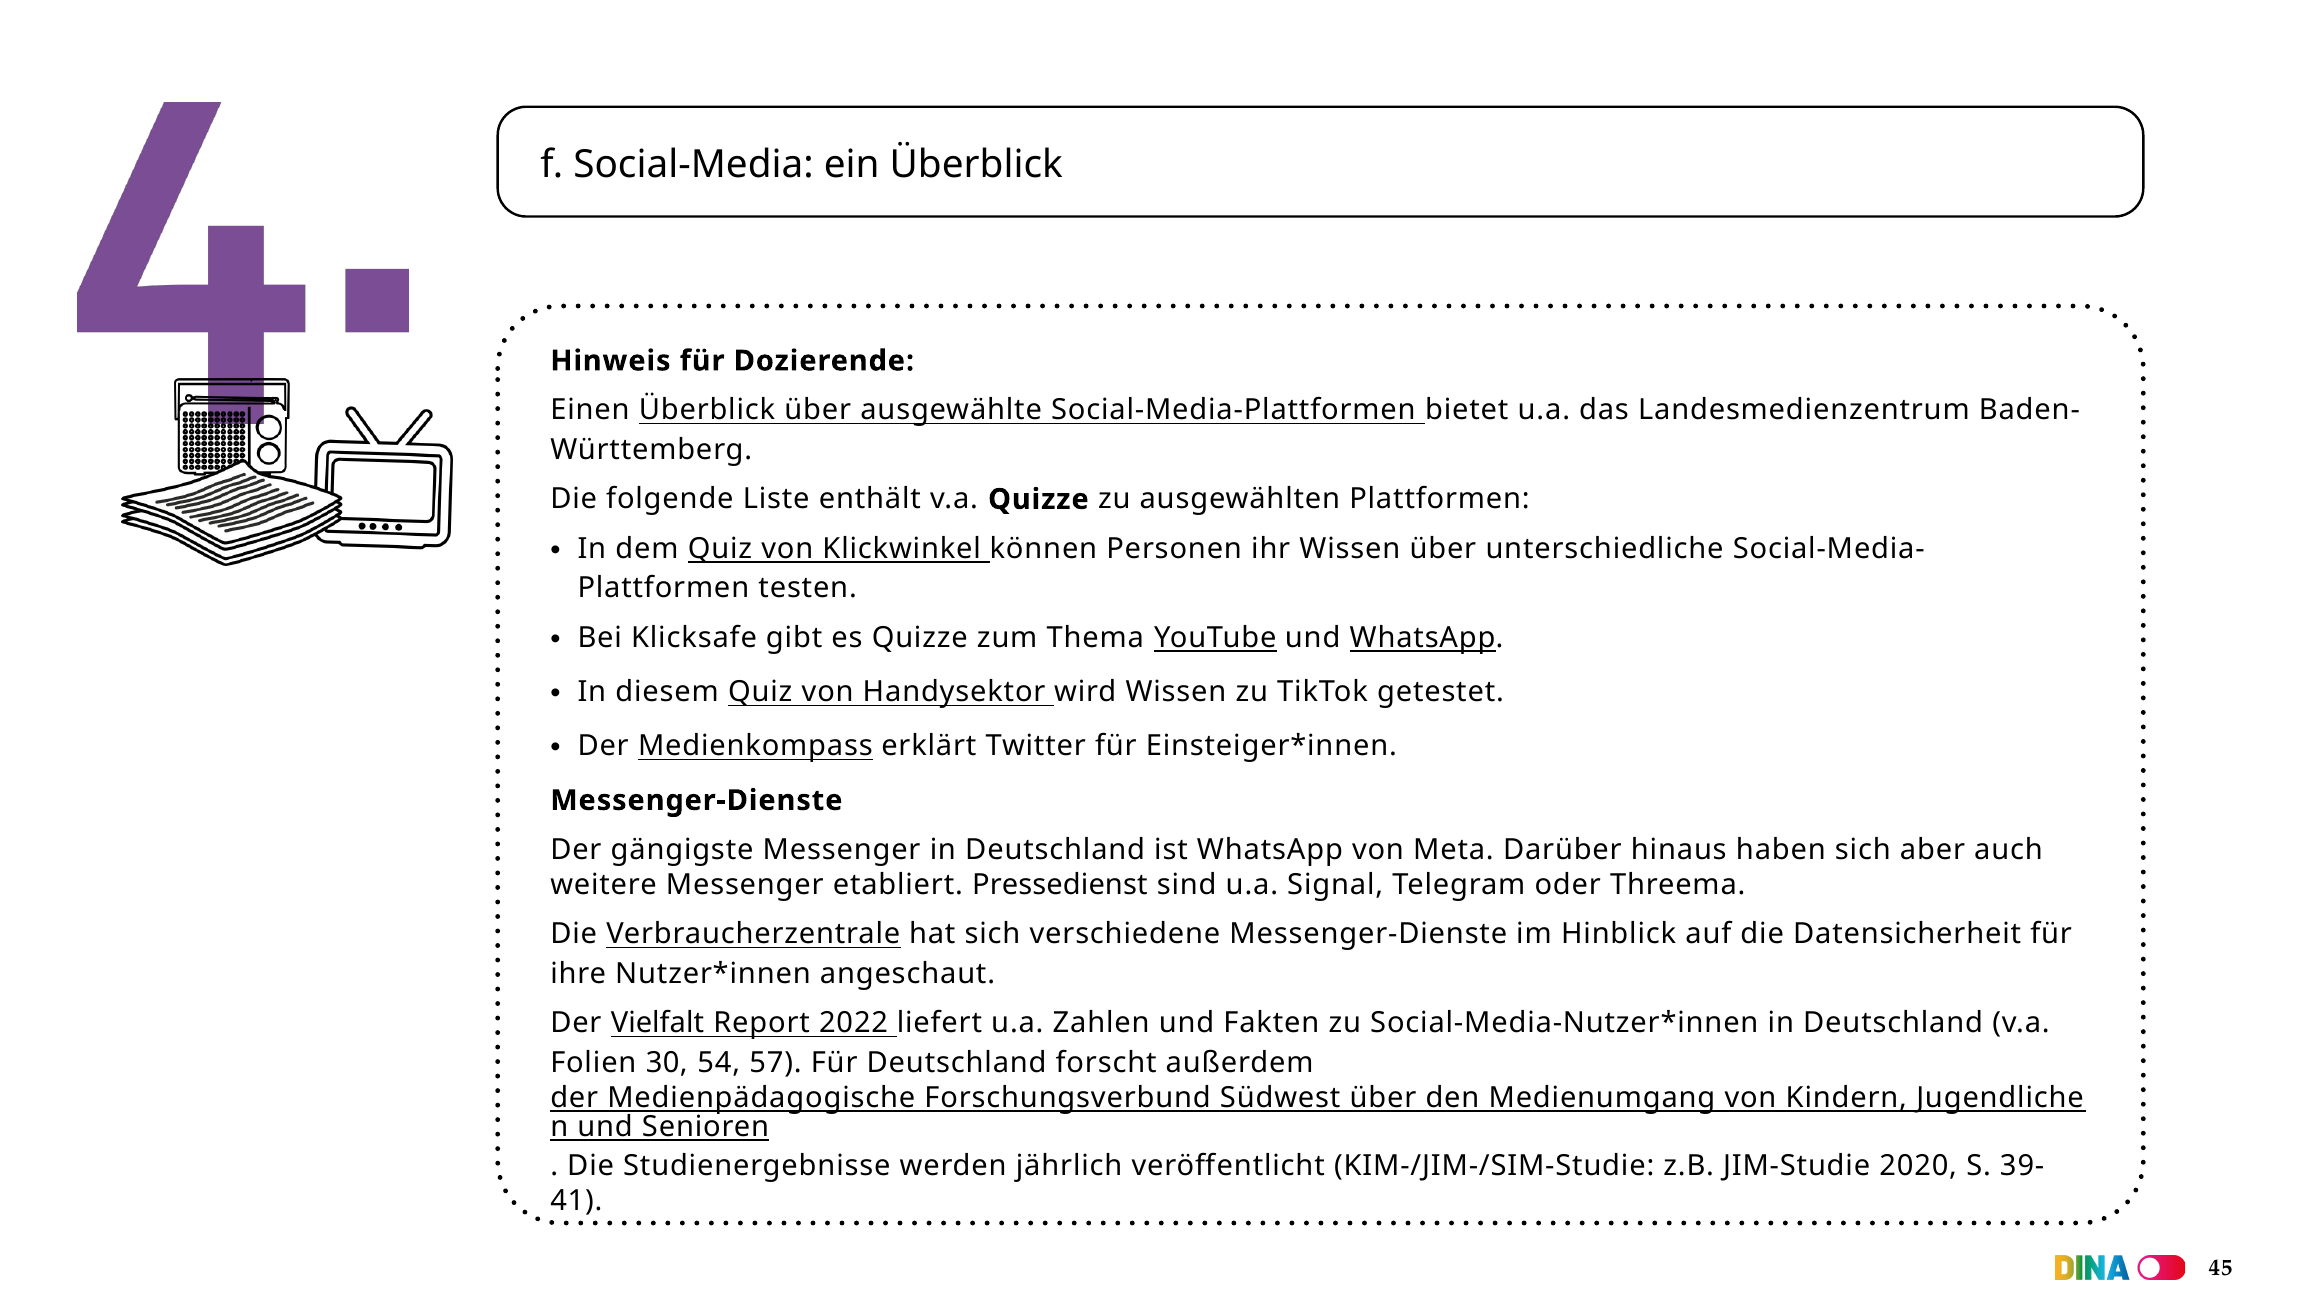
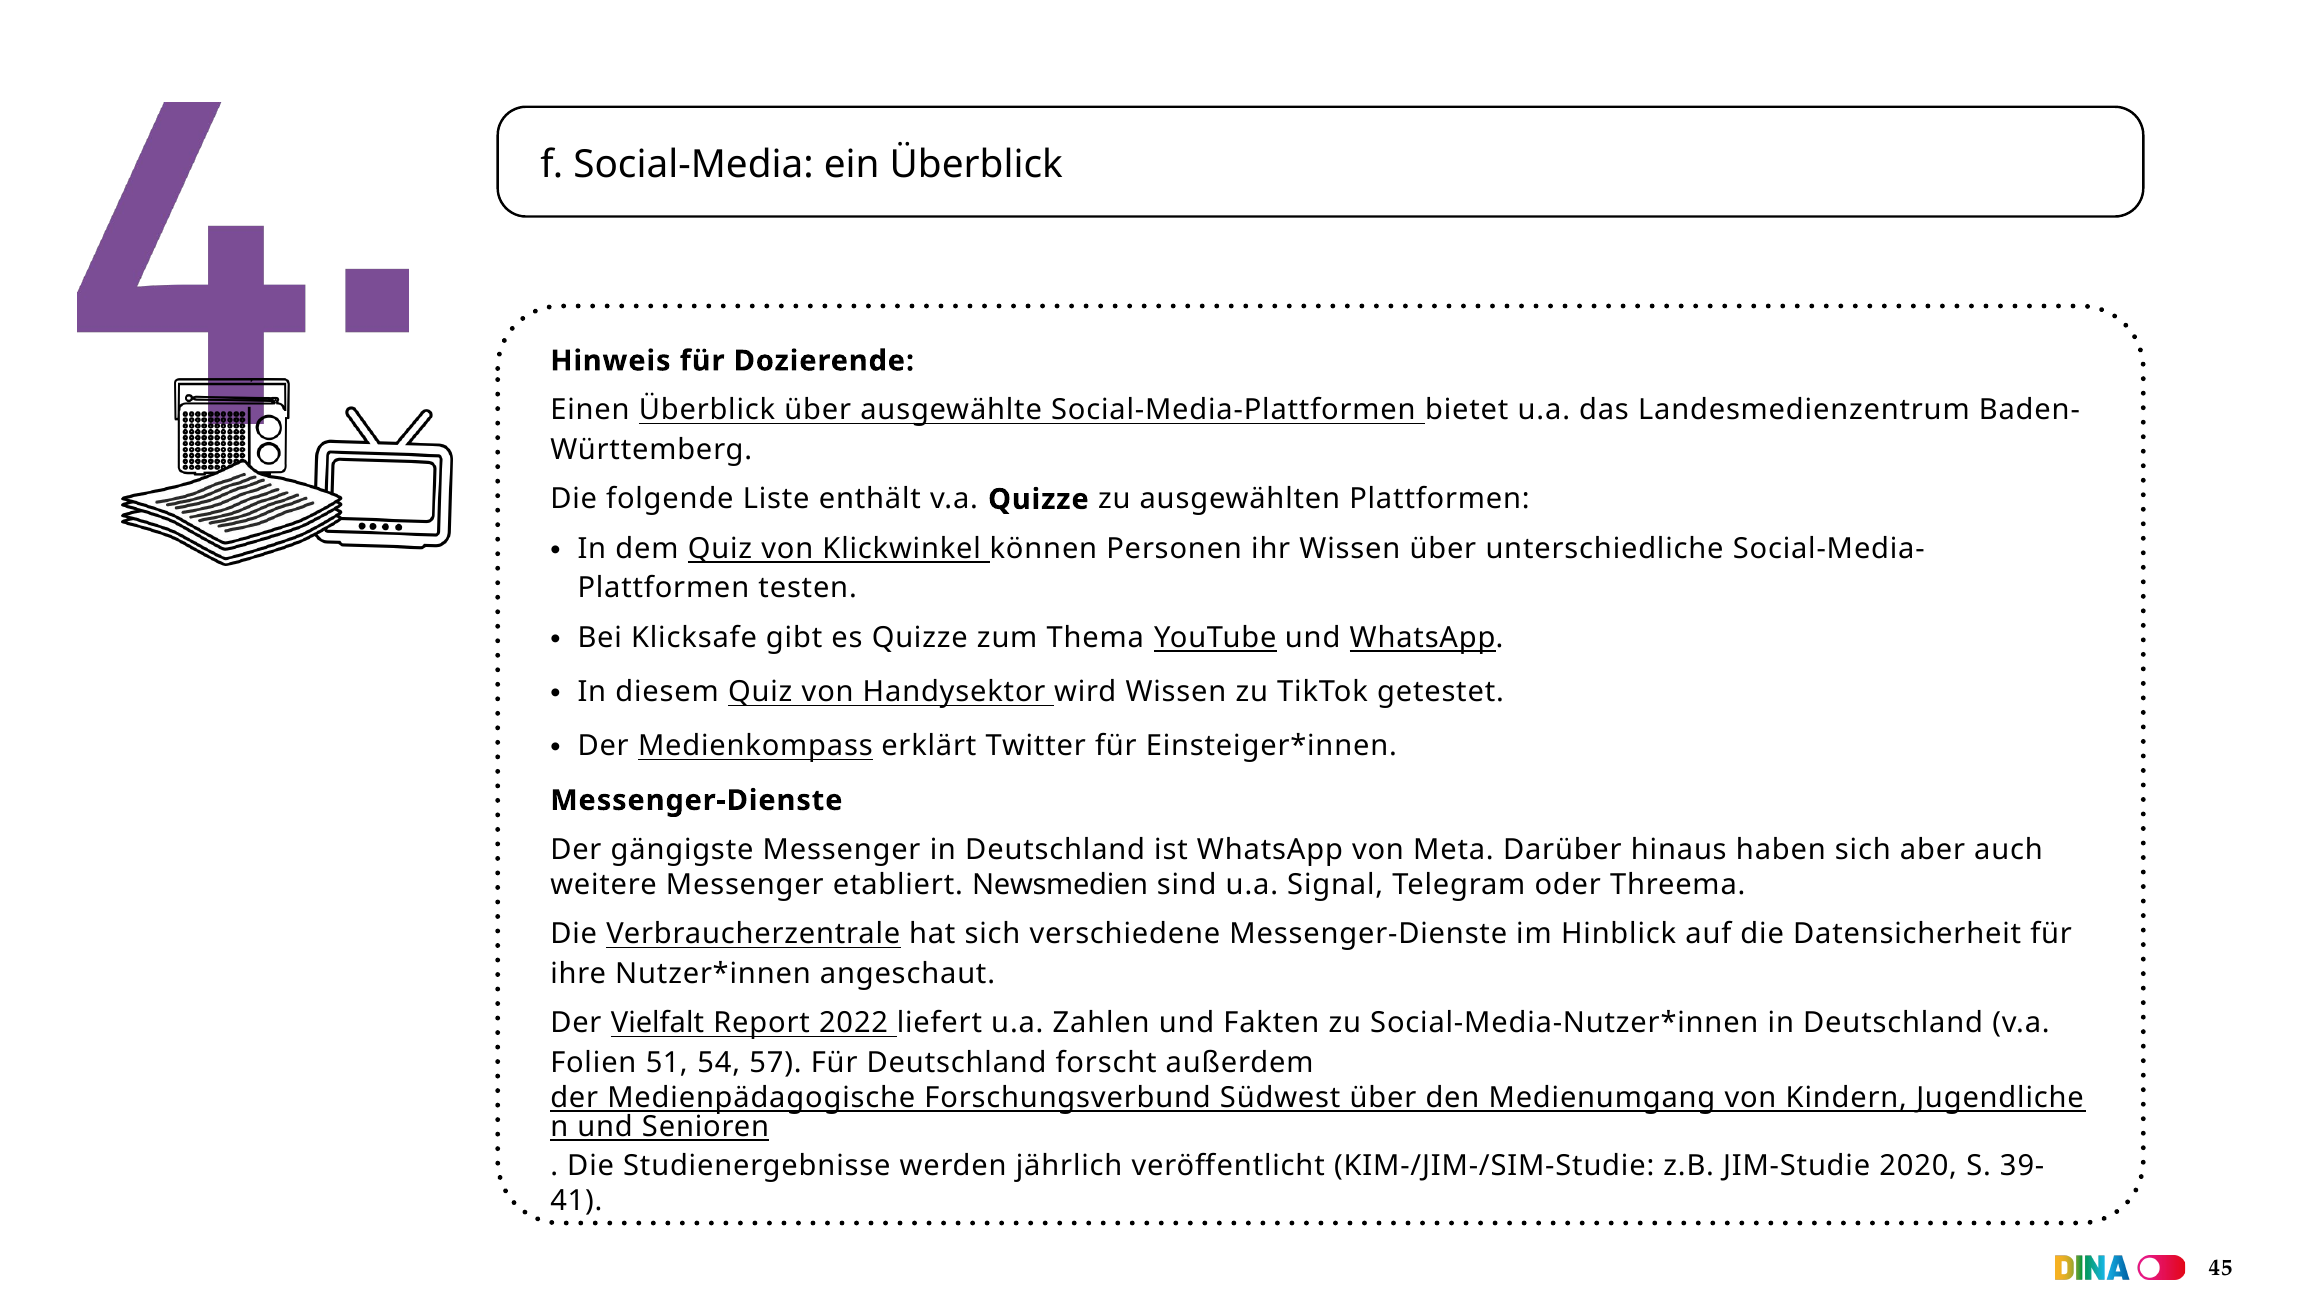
Pressedienst: Pressedienst -> Newsmedien (1060, 885)
30: 30 -> 51 (667, 1063)
